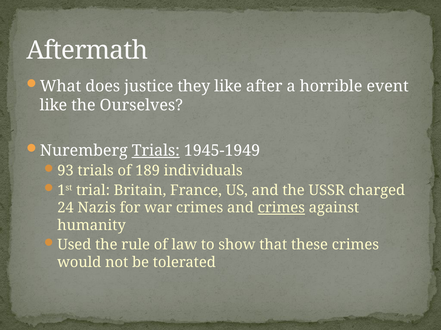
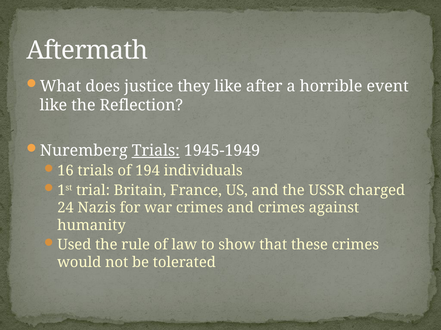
Ourselves: Ourselves -> Reflection (141, 105)
93: 93 -> 16 (65, 171)
189: 189 -> 194 (148, 171)
crimes underline: present -> none (281, 208)
